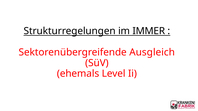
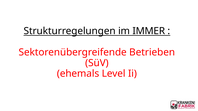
Ausgleich: Ausgleich -> Betrieben (152, 52)
